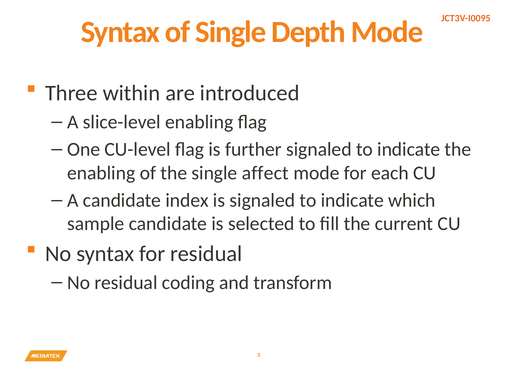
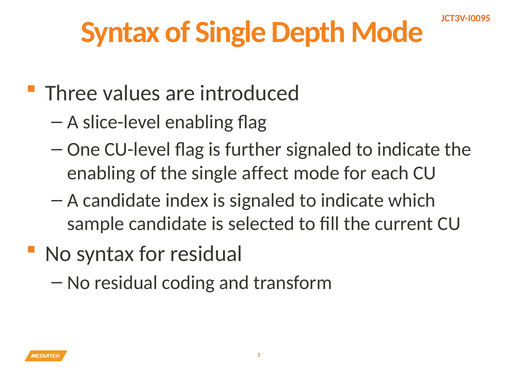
within: within -> values (132, 93)
